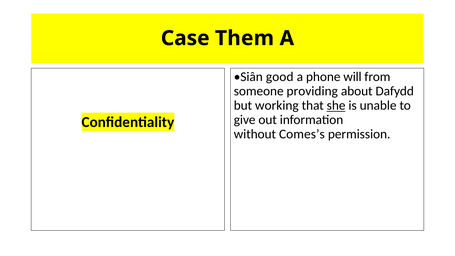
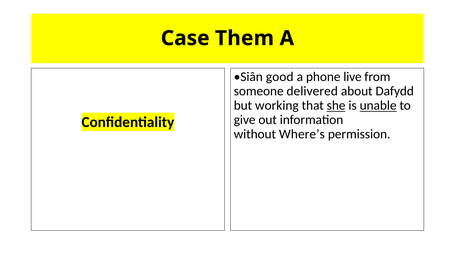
will: will -> live (353, 77)
providing: providing -> delivered (312, 91)
unable underline: none -> present (378, 106)
Comes’s: Comes’s -> Where’s (302, 134)
